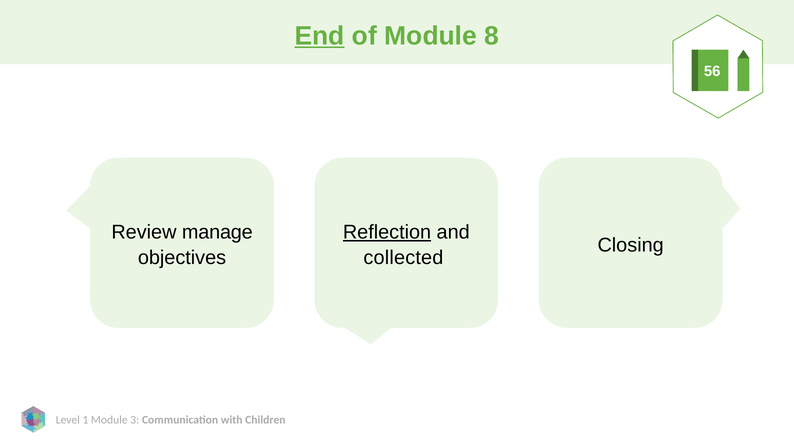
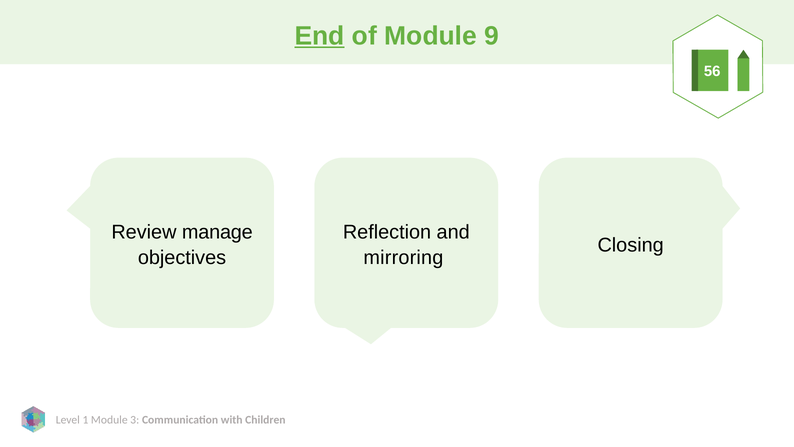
8: 8 -> 9 (492, 36)
Reflection underline: present -> none (387, 232)
collected: collected -> mirroring (403, 258)
